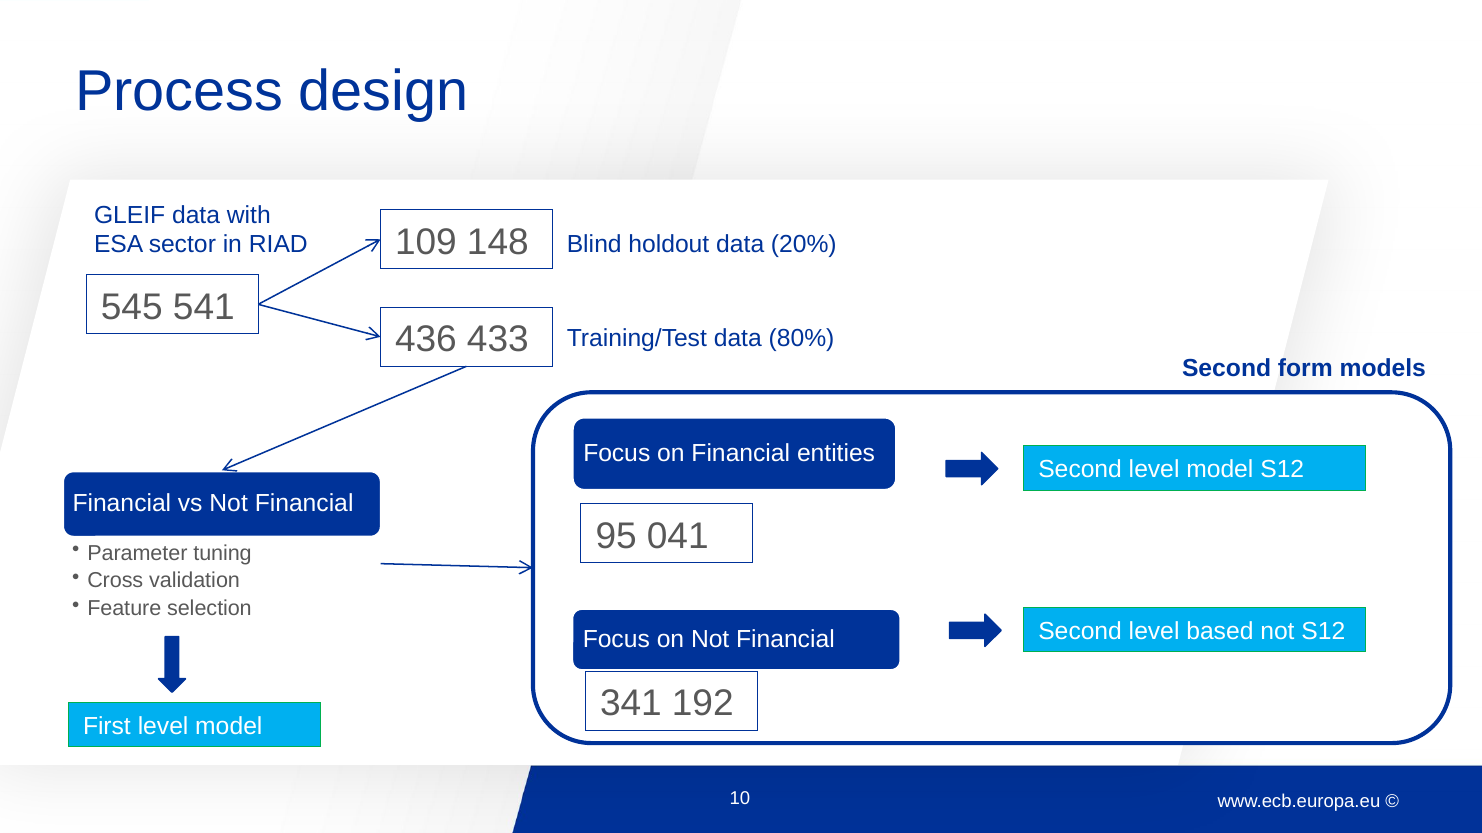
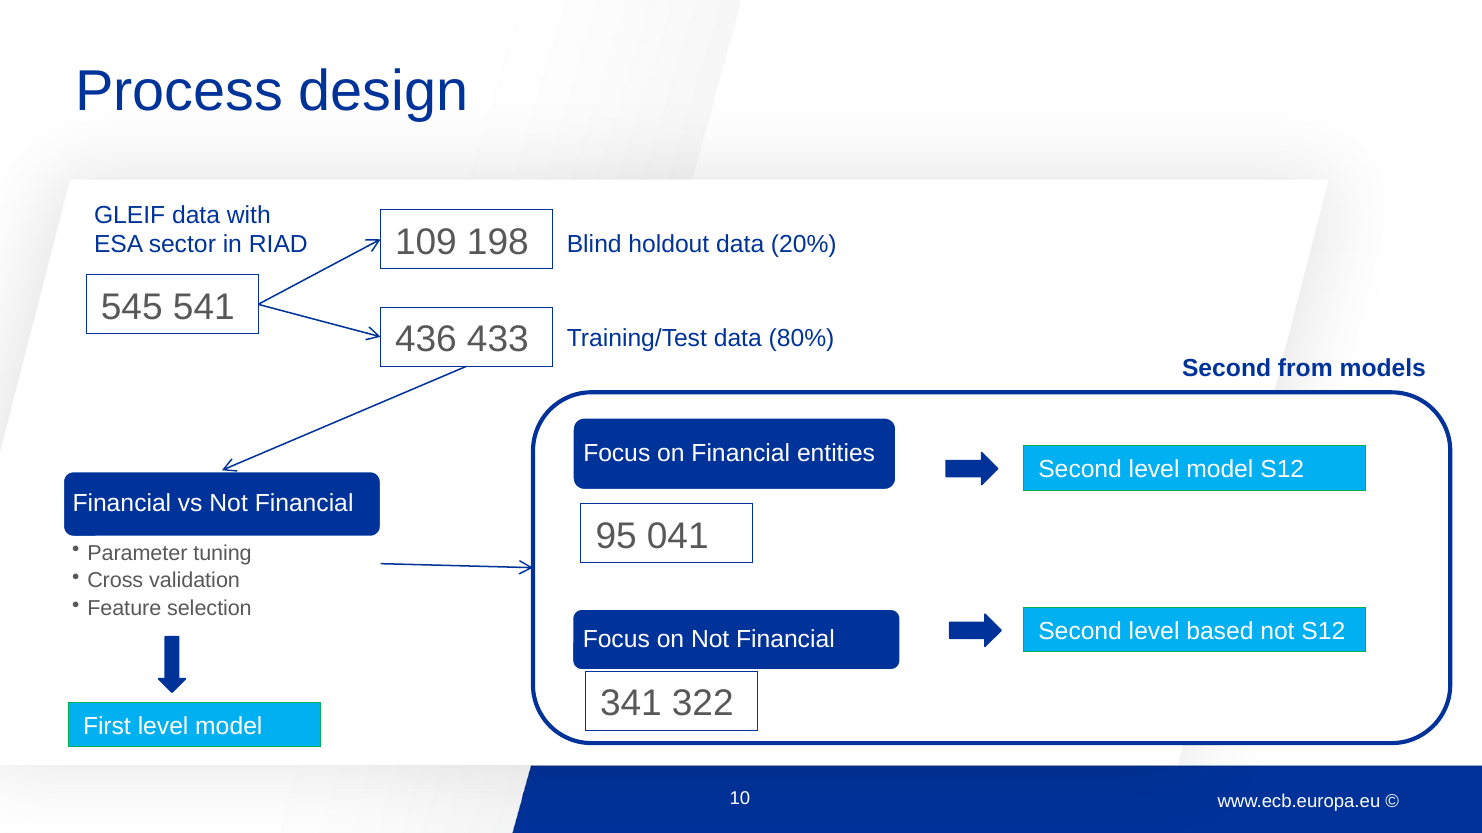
148: 148 -> 198 (498, 242)
form: form -> from (1305, 369)
192: 192 -> 322 (703, 704)
